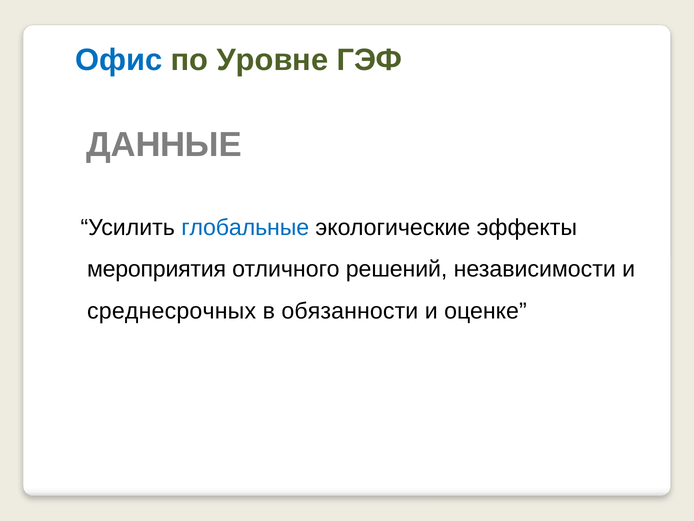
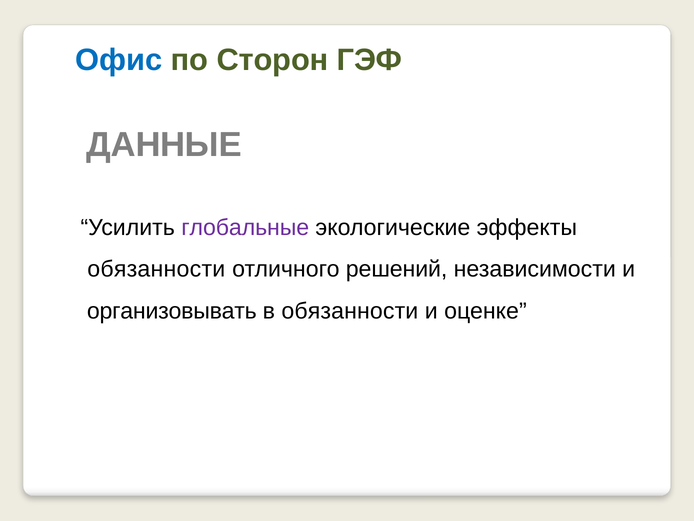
Уровне: Уровне -> Сторон (273, 60)
глобальные colour: blue -> purple (245, 227)
мероприятия: мероприятия -> обязанности (156, 269)
среднесрочных: среднесрочных -> организовывать (172, 311)
